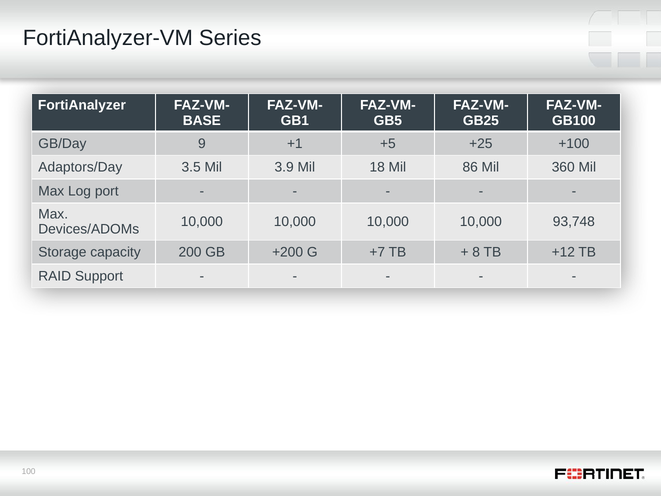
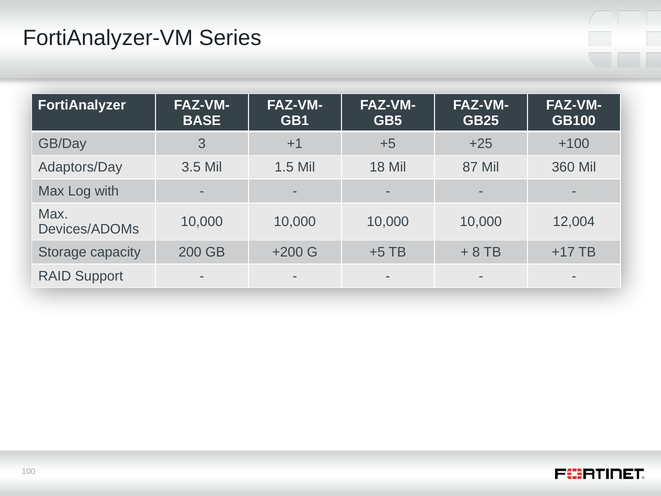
9: 9 -> 3 (202, 144)
3.9: 3.9 -> 1.5 (284, 167)
86: 86 -> 87 (470, 167)
port: port -> with (107, 191)
93,748: 93,748 -> 12,004 (574, 222)
G +7: +7 -> +5 (377, 252)
+12: +12 -> +17 (563, 252)
